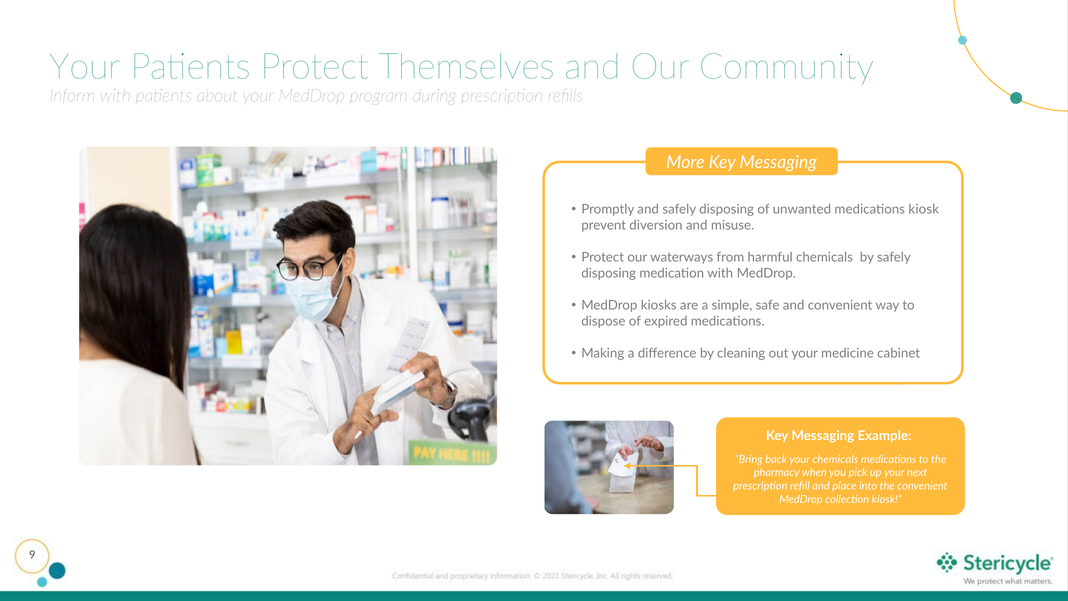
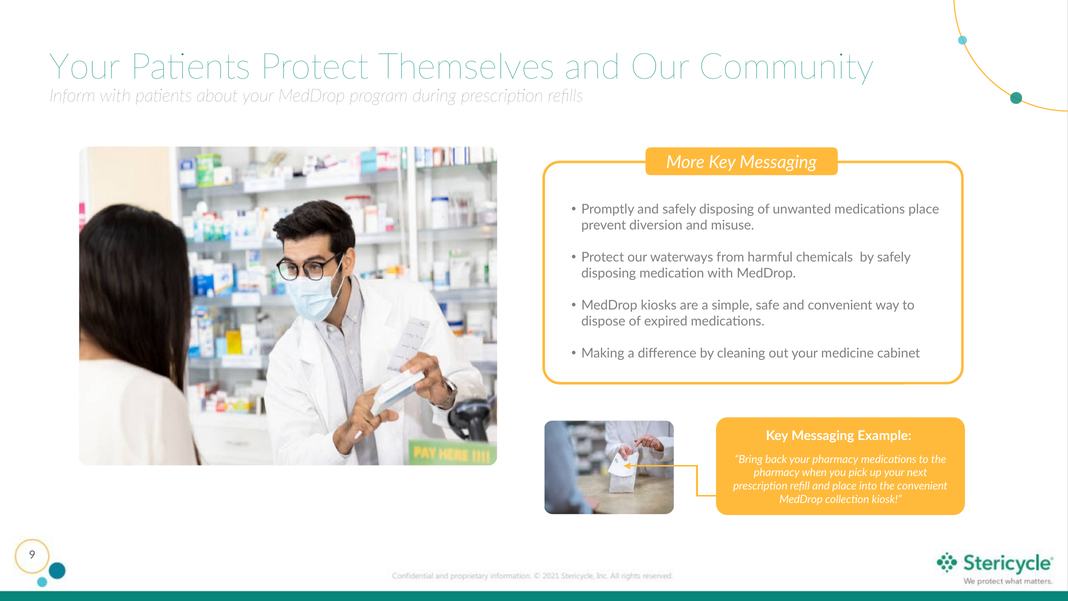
medications kiosk: kiosk -> place (924, 209)
your chemicals: chemicals -> pharmacy (835, 459)
